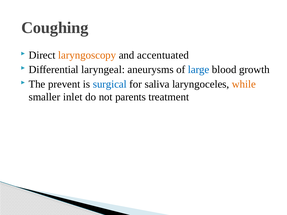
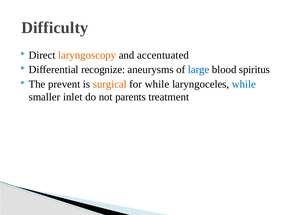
Coughing: Coughing -> Difficulty (55, 28)
laryngeal: laryngeal -> recognize (103, 70)
growth: growth -> spiritus (254, 70)
surgical colour: blue -> orange (110, 84)
for saliva: saliva -> while (157, 84)
while colour: orange -> blue (244, 84)
